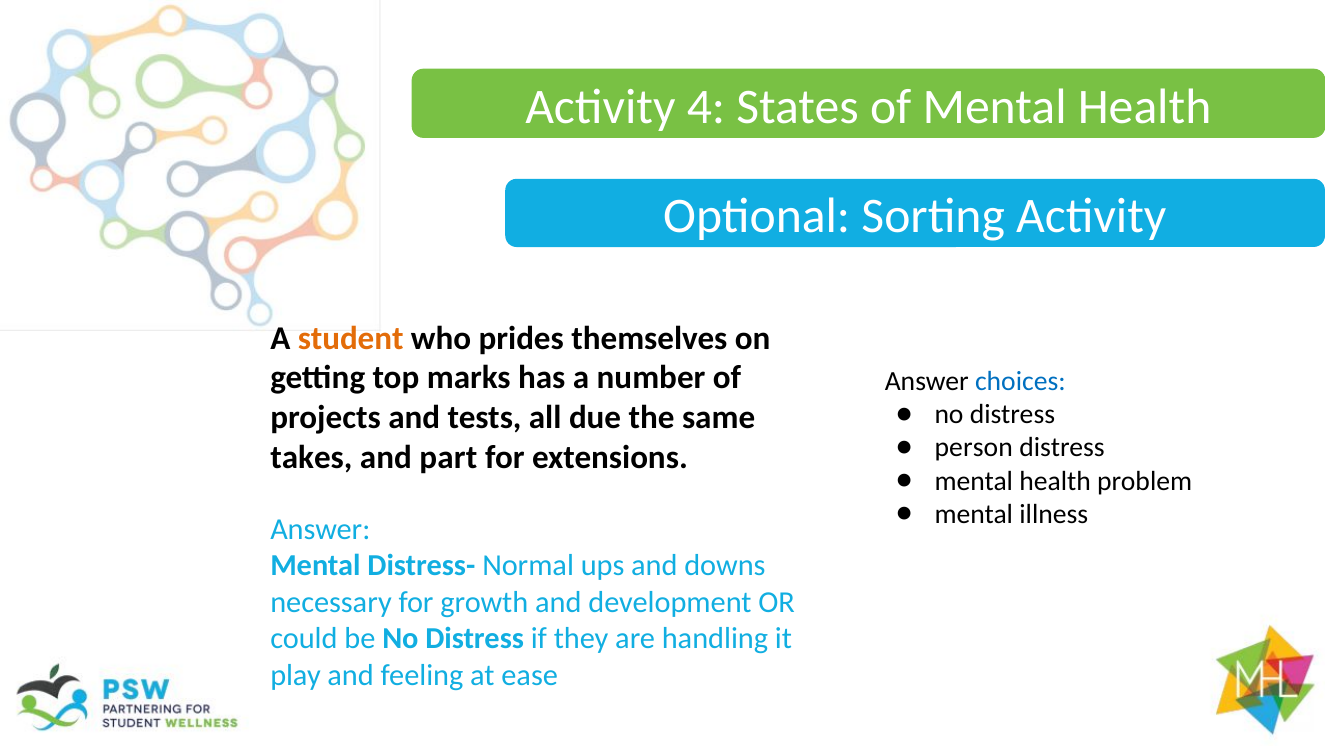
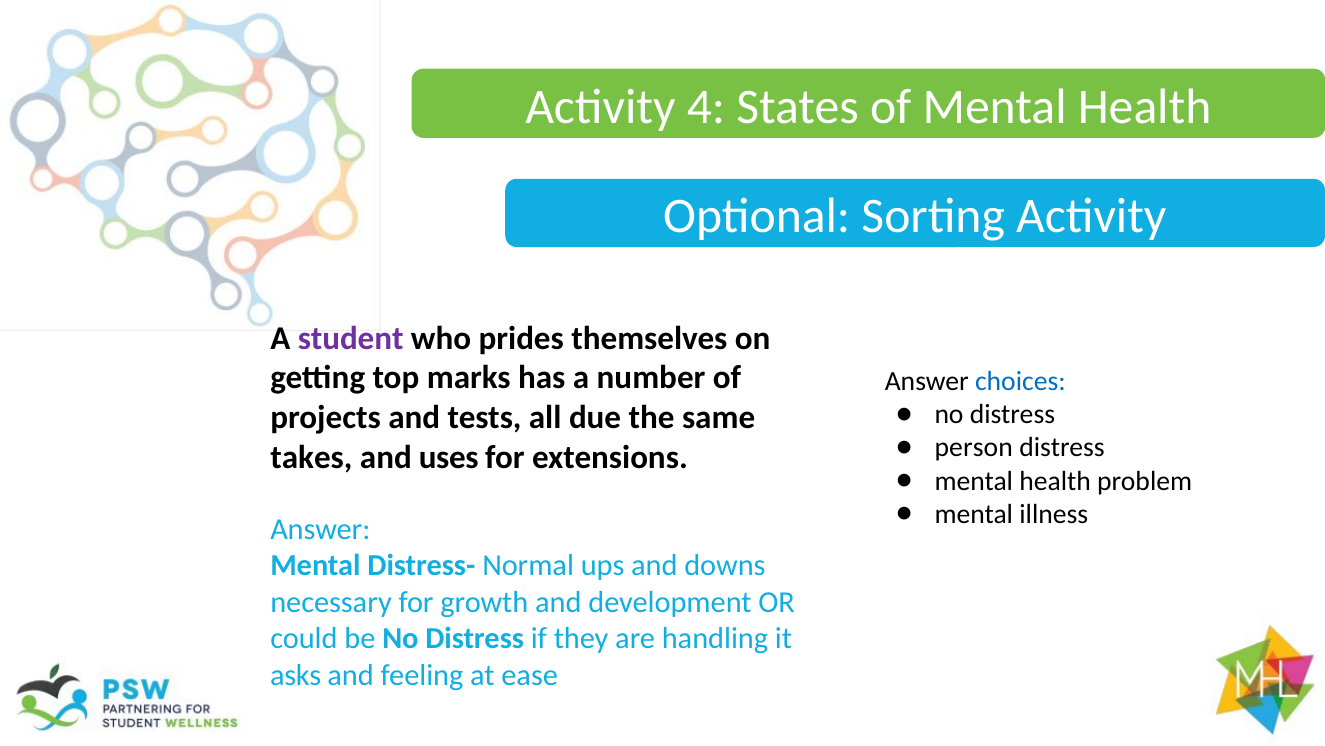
student colour: orange -> purple (351, 338)
part: part -> uses (449, 457)
play: play -> asks (296, 674)
